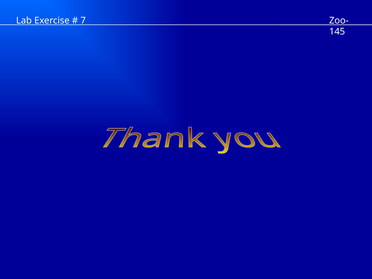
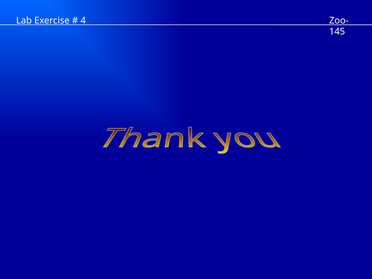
7: 7 -> 4 (83, 20)
